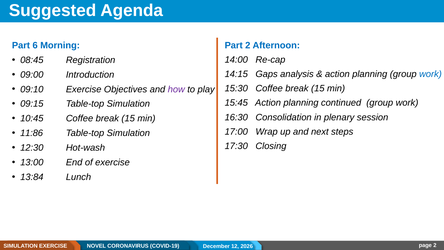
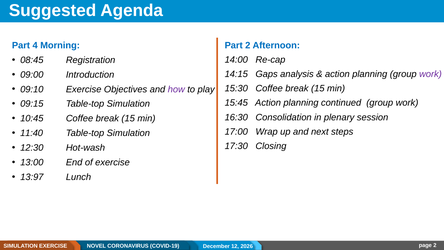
6: 6 -> 4 (35, 45)
work colour: blue -> purple (430, 74)
11:86: 11:86 -> 11:40 (32, 133)
13:84: 13:84 -> 13:97 (32, 177)
